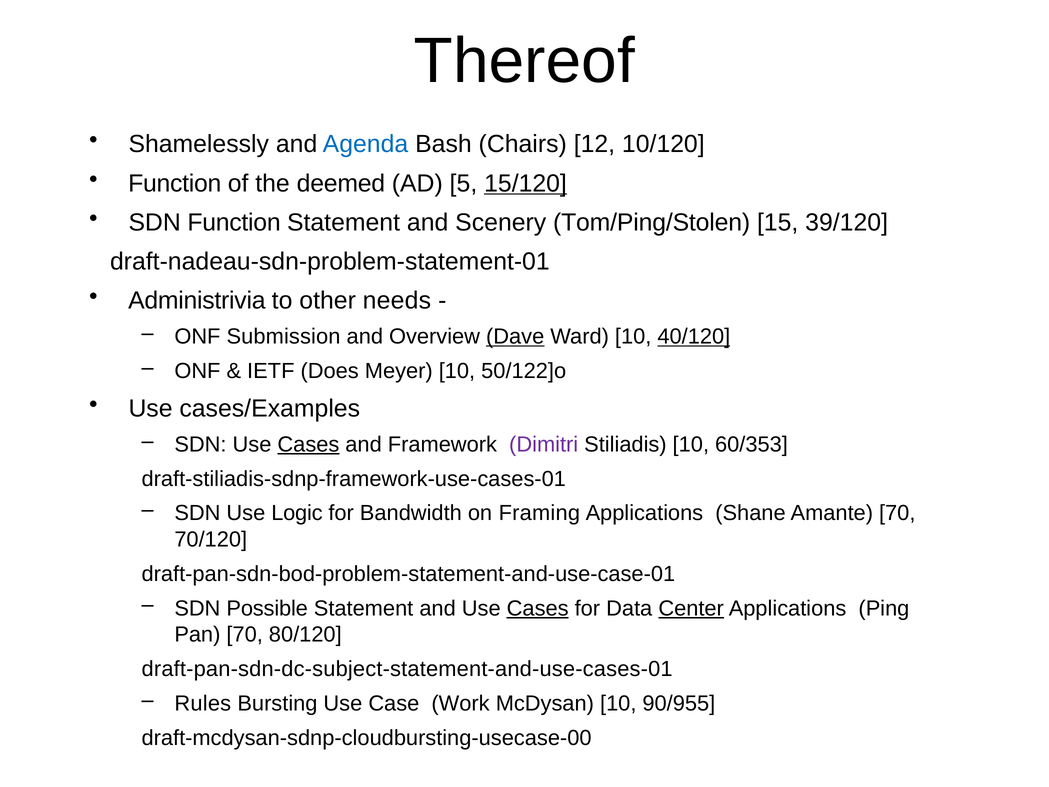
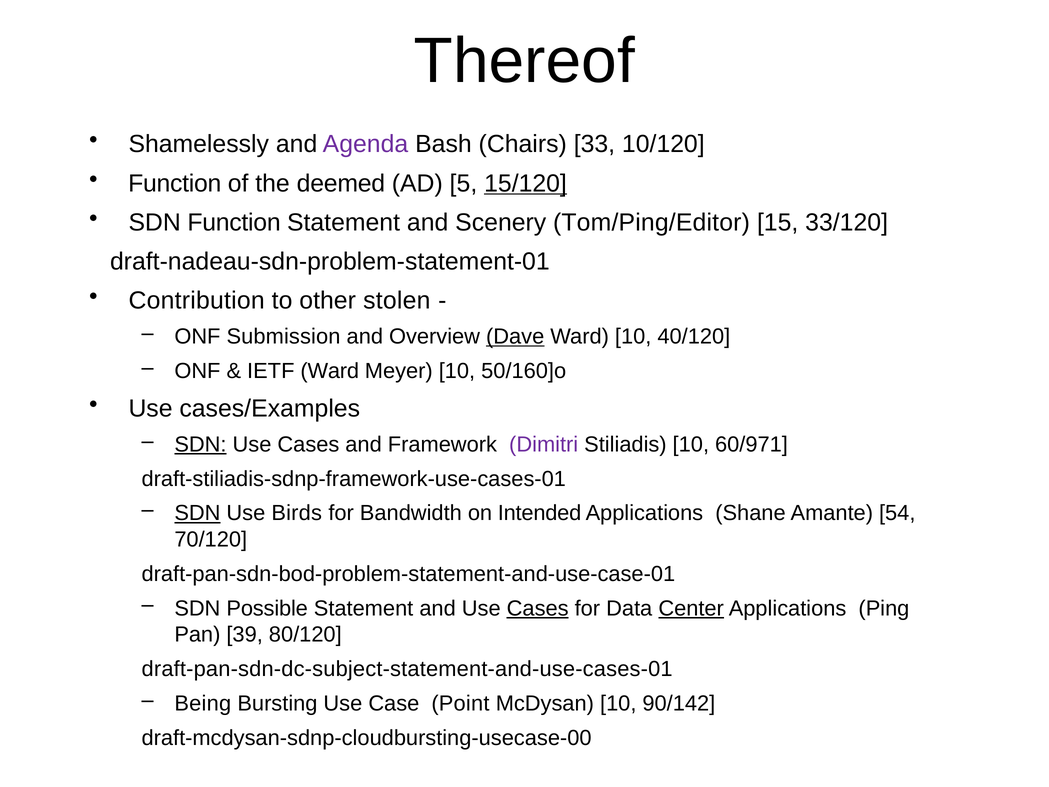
Agenda colour: blue -> purple (365, 144)
12: 12 -> 33 (594, 144)
Tom/Ping/Stolen: Tom/Ping/Stolen -> Tom/Ping/Editor (651, 222)
39/120: 39/120 -> 33/120 (847, 222)
Administrivia: Administrivia -> Contribution (197, 300)
needs: needs -> stolen (397, 300)
40/120 underline: present -> none (694, 336)
IETF Does: Does -> Ward (330, 371)
50/122]o: 50/122]o -> 50/160]o (524, 371)
SDN underline: none -> present (200, 444)
Cases underline: present -> none (308, 444)
60/353: 60/353 -> 60/971 (751, 444)
SDN underline: none -> present (197, 513)
Logic: Logic -> Birds (297, 513)
Framing: Framing -> Intended (540, 513)
Amante 70: 70 -> 54 (897, 513)
Pan 70: 70 -> 39 (245, 634)
Rules: Rules -> Being (203, 703)
Work: Work -> Point (460, 703)
90/955: 90/955 -> 90/142 (679, 703)
